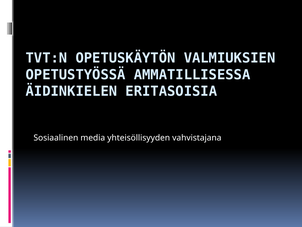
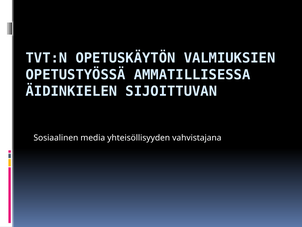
ERITASOISIA: ERITASOISIA -> SIJOITTUVAN (171, 91)
